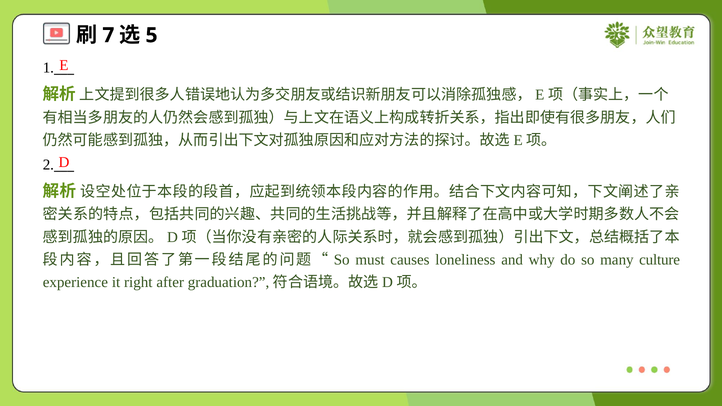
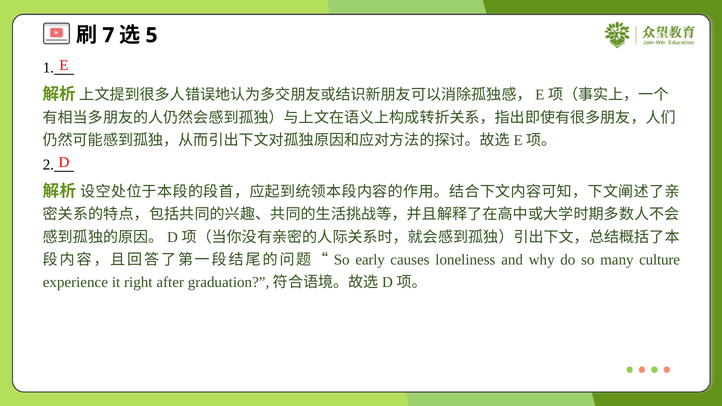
must: must -> early (370, 260)
